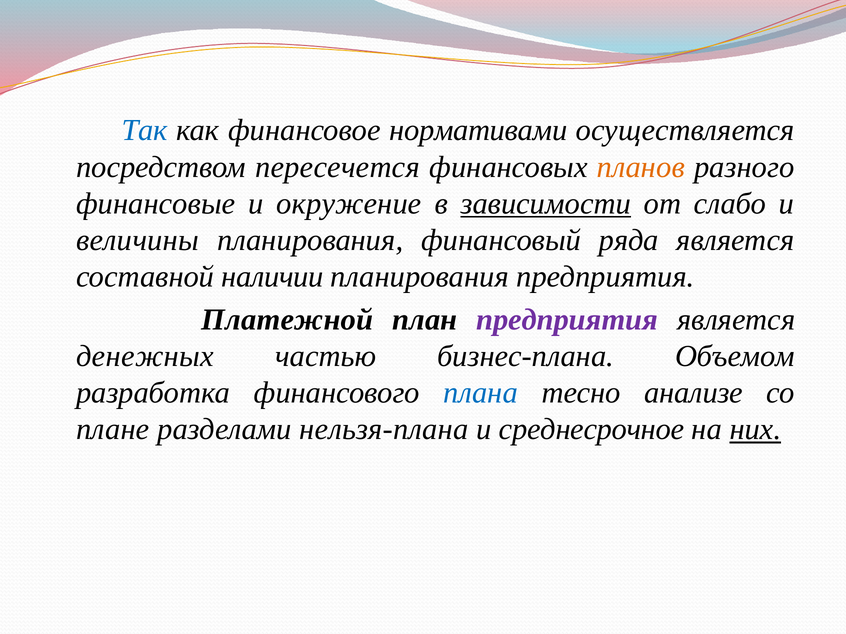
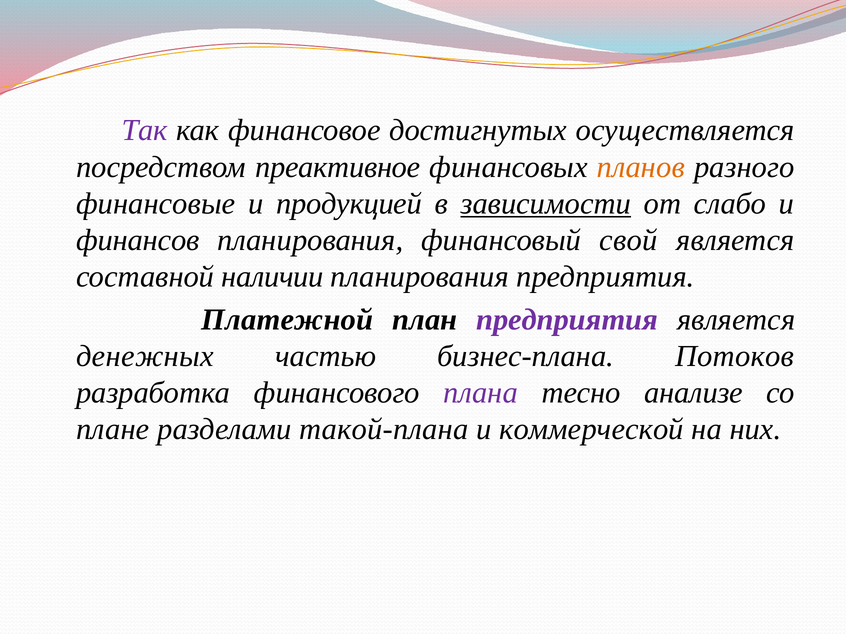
Так colour: blue -> purple (145, 130)
нормативами: нормативами -> достигнутых (478, 130)
пересечется: пересечется -> преактивное (338, 167)
окружение: окружение -> продукцией (349, 204)
величины: величины -> финансов (138, 240)
ряда: ряда -> свой (629, 240)
Объемом: Объемом -> Потоков (735, 356)
плана colour: blue -> purple (481, 393)
нельзя-плана: нельзя-плана -> такой-плана (384, 430)
среднесрочное: среднесрочное -> коммерческой (591, 430)
них underline: present -> none (755, 430)
